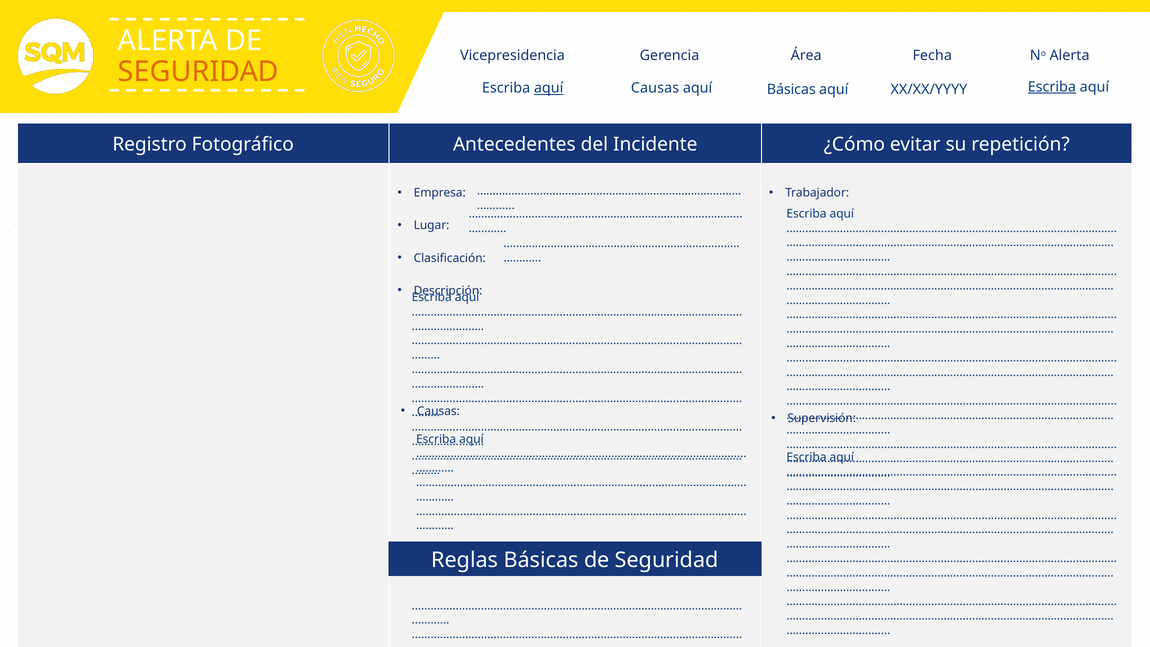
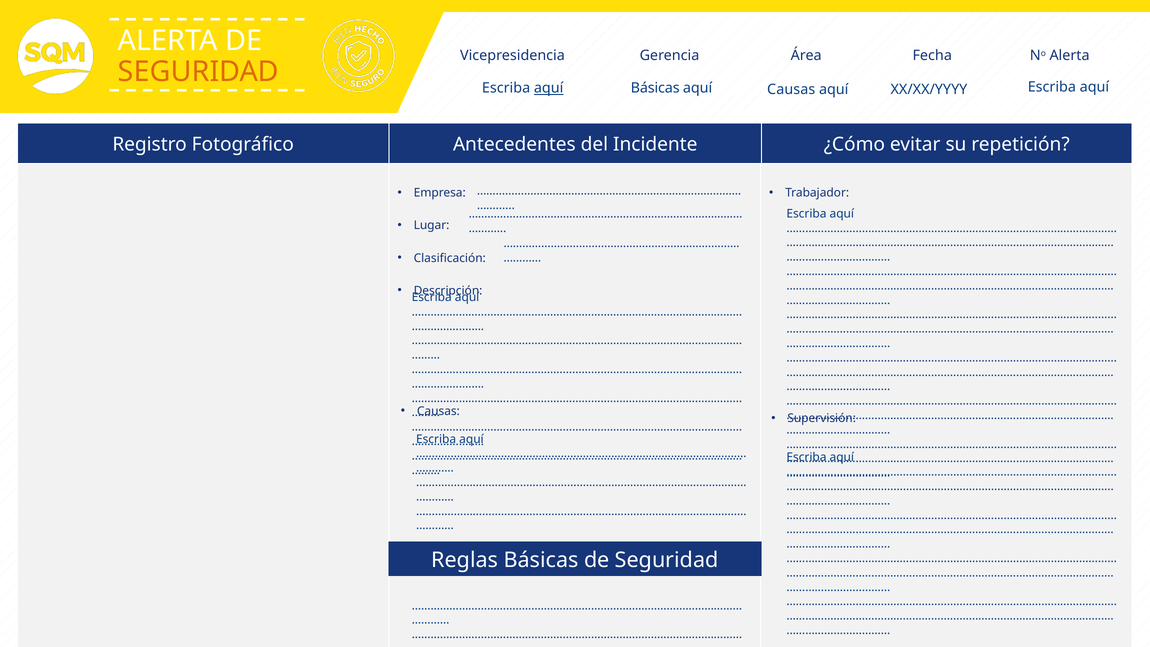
Causas: Causas -> Básicas (655, 88)
Escriba underline: present -> none (1052, 87)
Básicas: Básicas -> Causas (791, 89)
